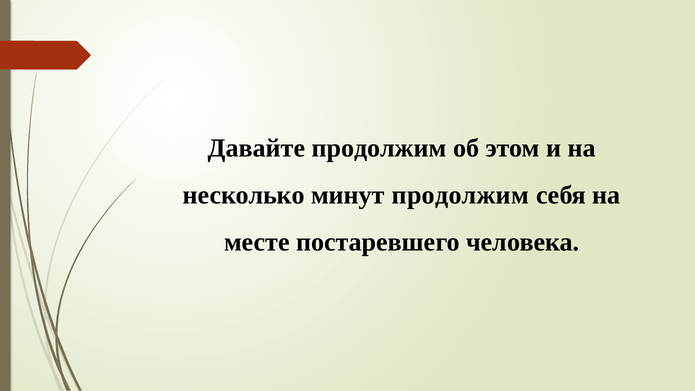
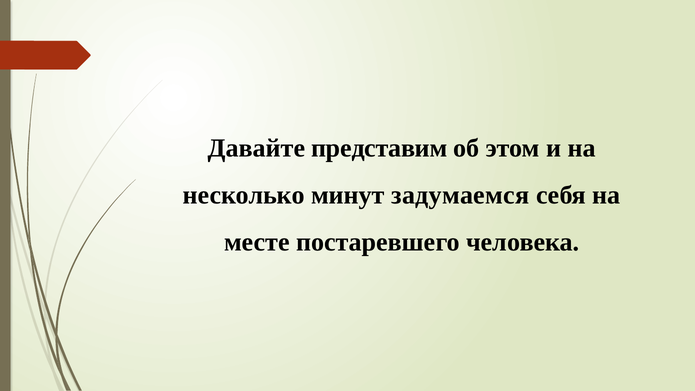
Давайте продолжим: продолжим -> представим (379, 148)
минут продолжим: продолжим -> задумаемся (460, 195)
